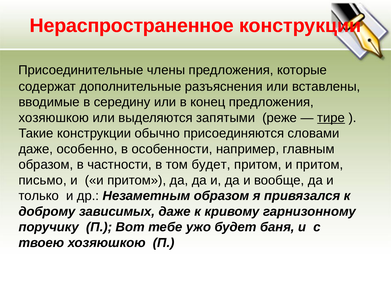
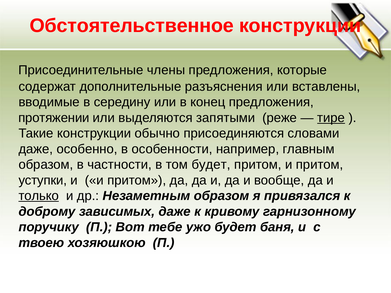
Нераспространенное: Нераспространенное -> Обстоятельственное (132, 26)
хозяюшкою: хозяюшкою -> протяжении (54, 118)
письмо: письмо -> уступки (43, 180)
только underline: none -> present (39, 196)
